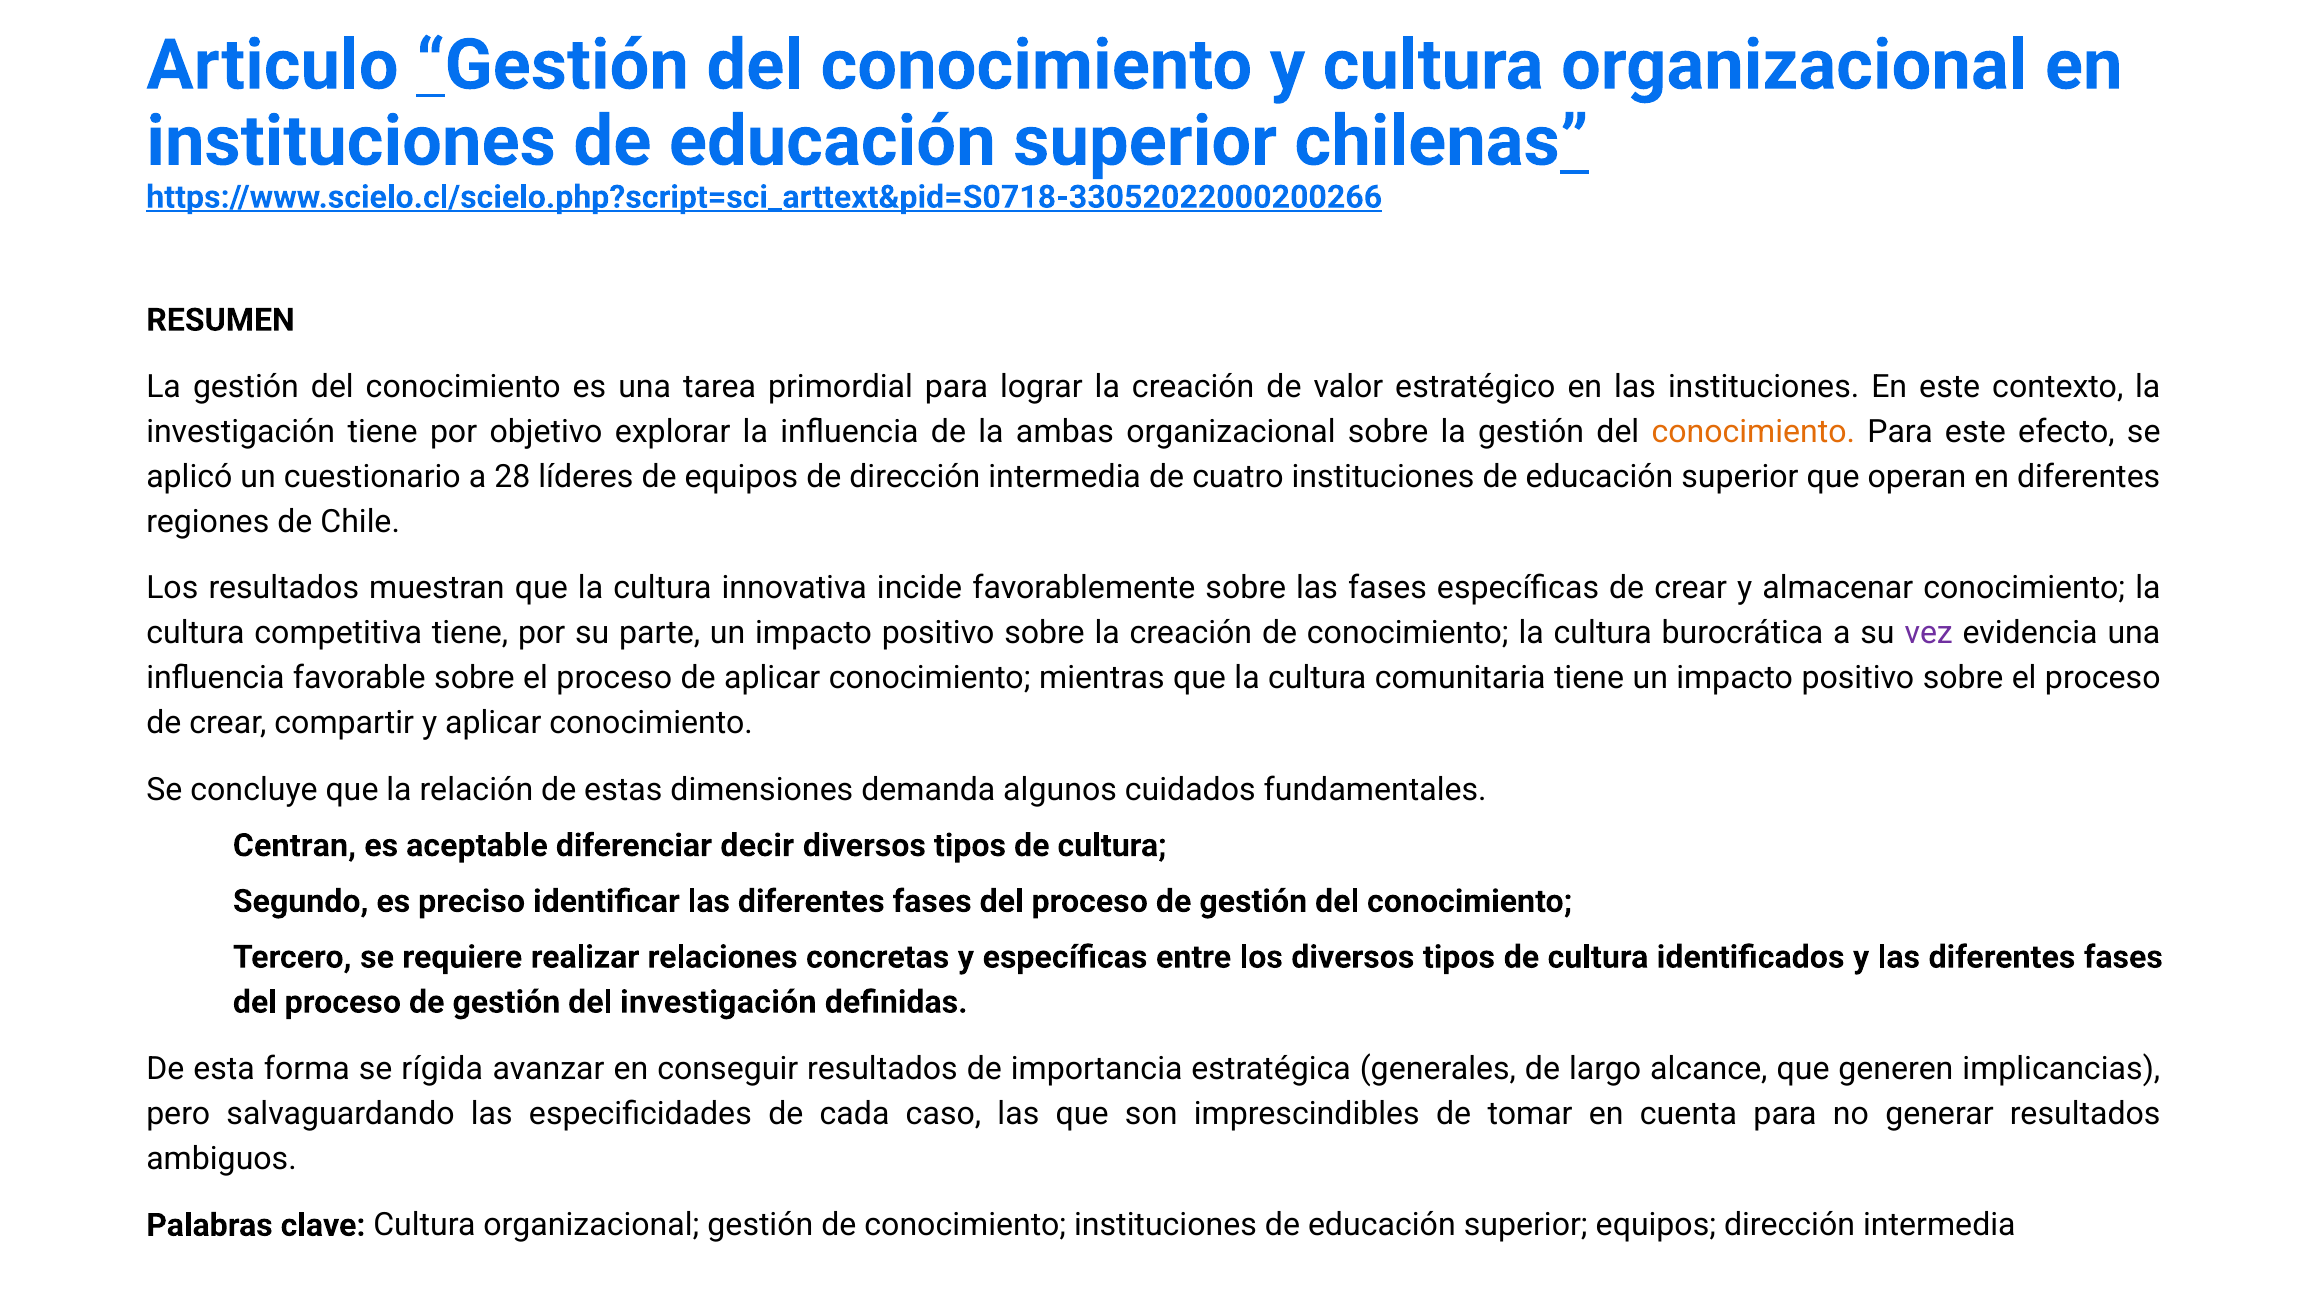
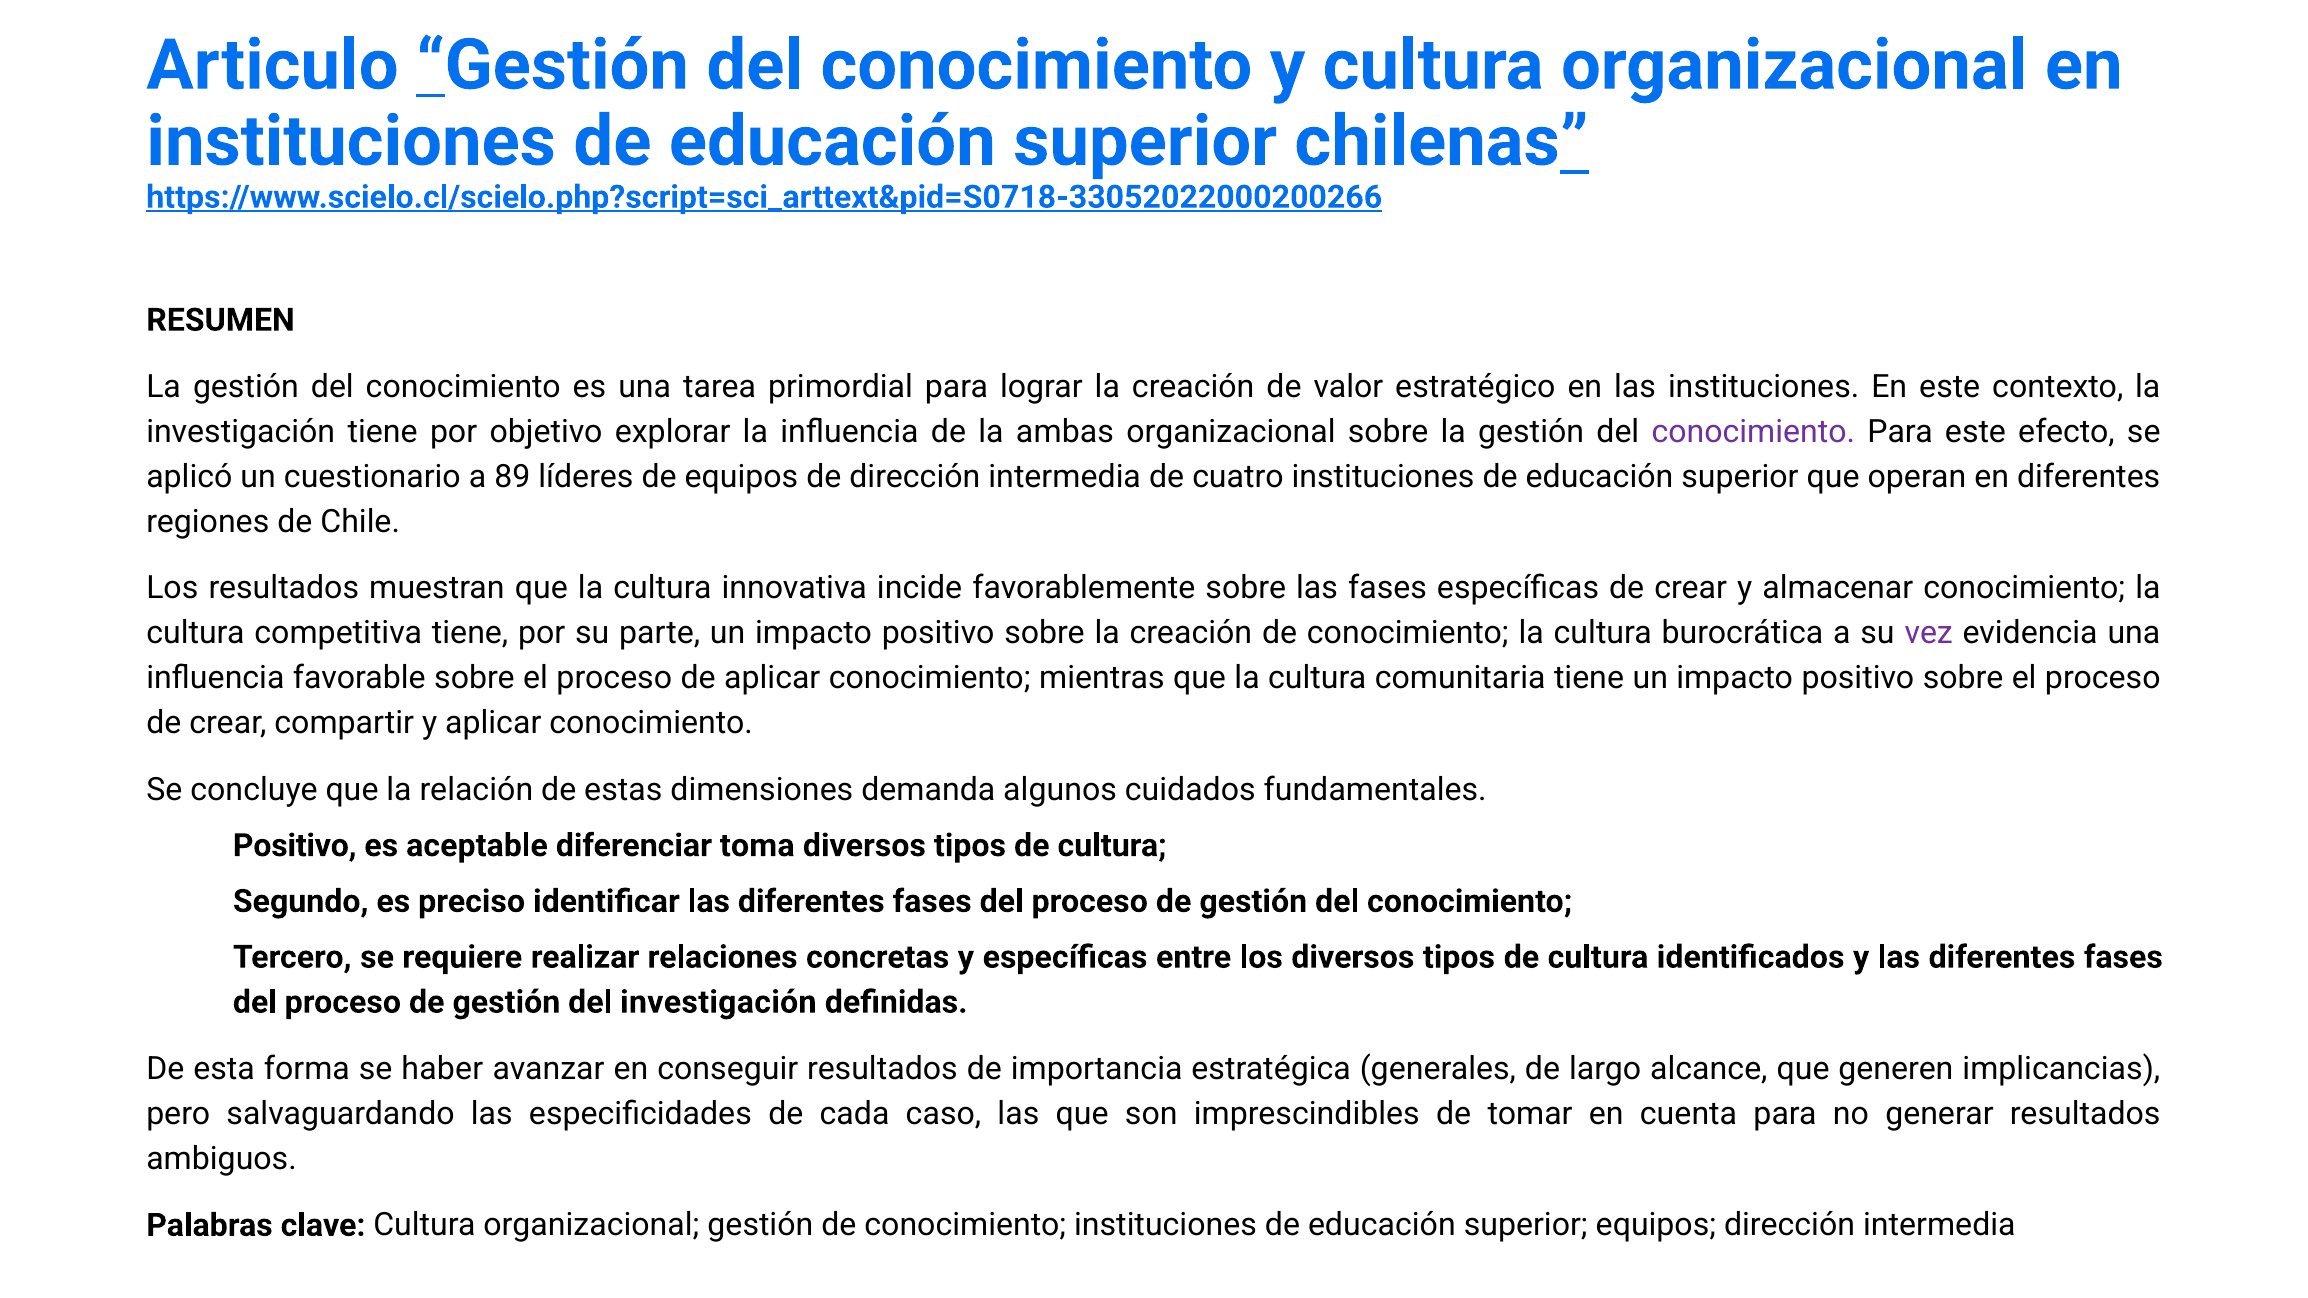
conocimiento colour: orange -> purple (1753, 432)
28: 28 -> 89 (512, 477)
Centran: Centran -> Positivo (295, 846)
decir: decir -> toma (757, 846)
rígida: rígida -> haber (442, 1069)
